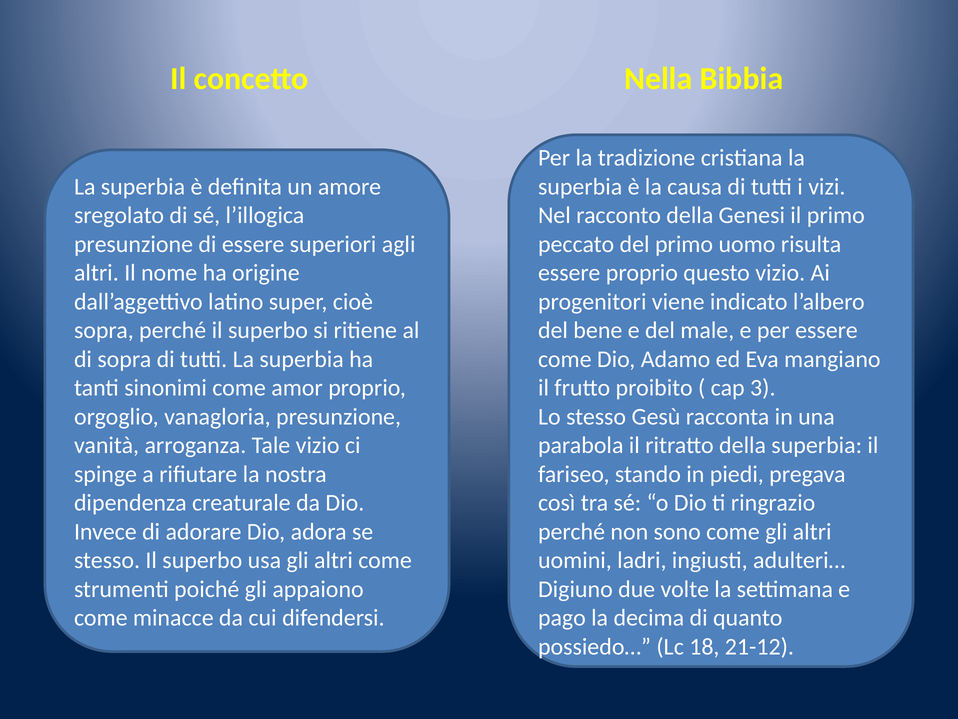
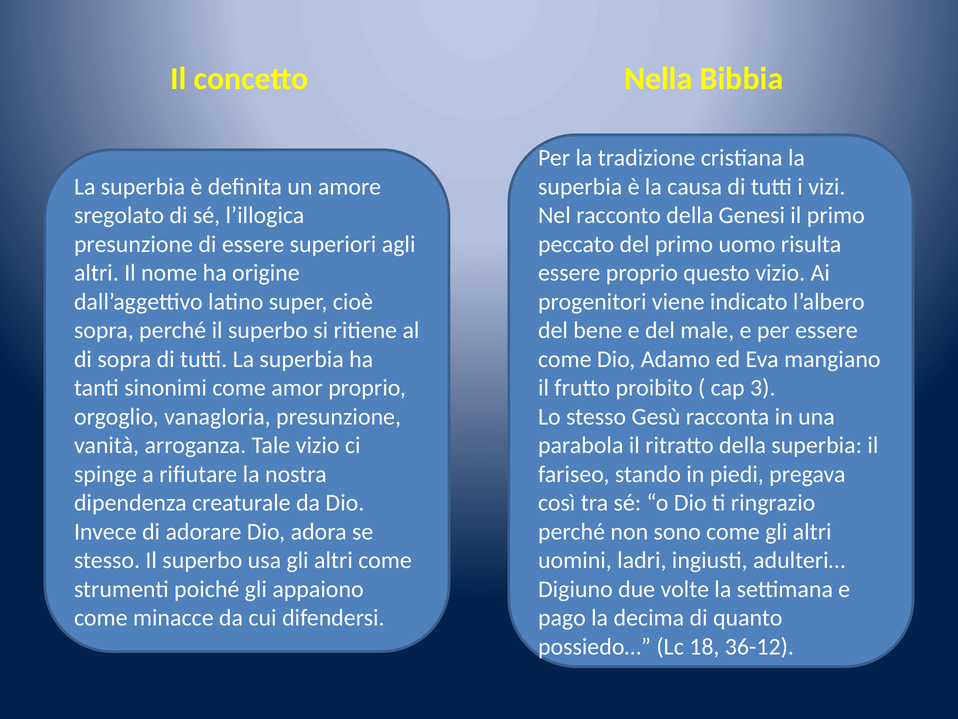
21-12: 21-12 -> 36-12 (759, 646)
